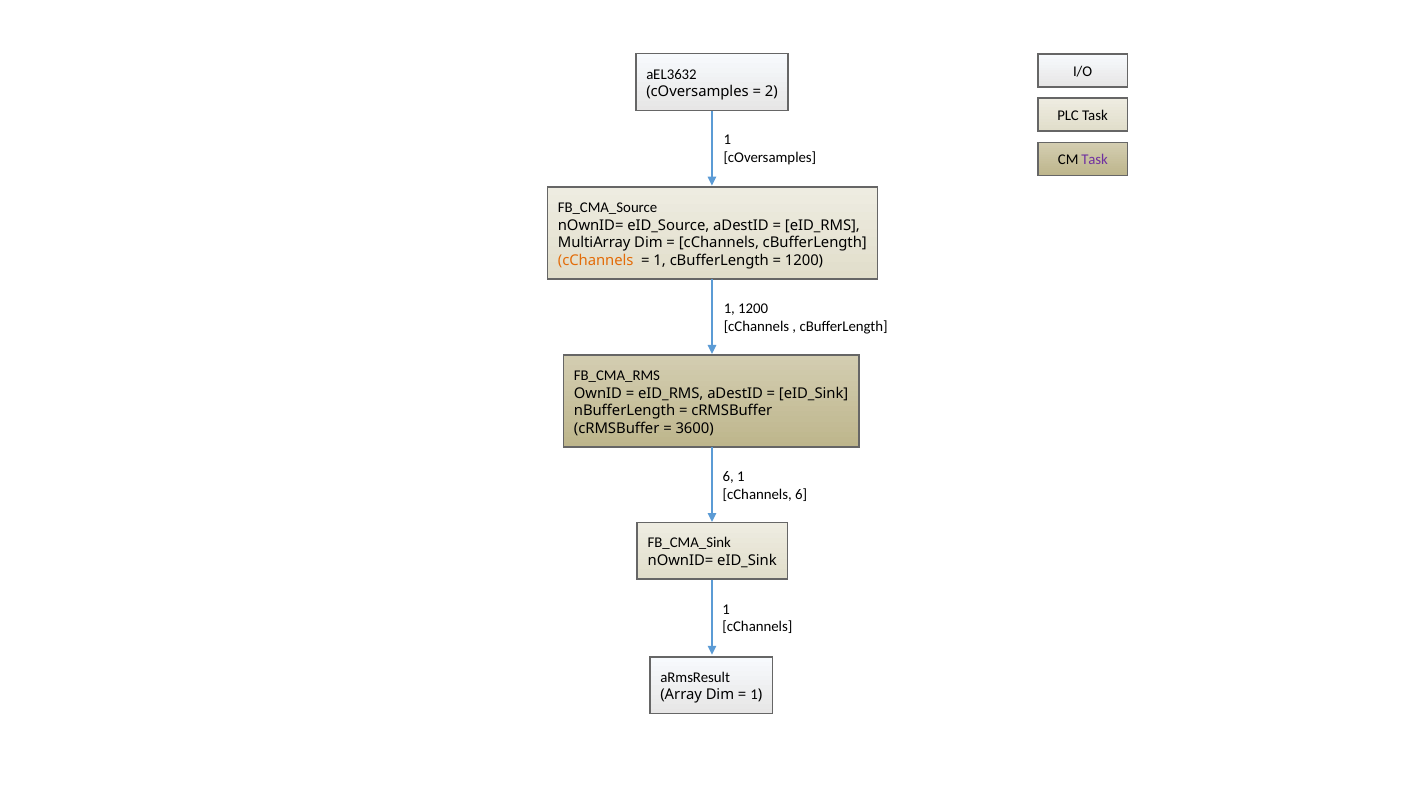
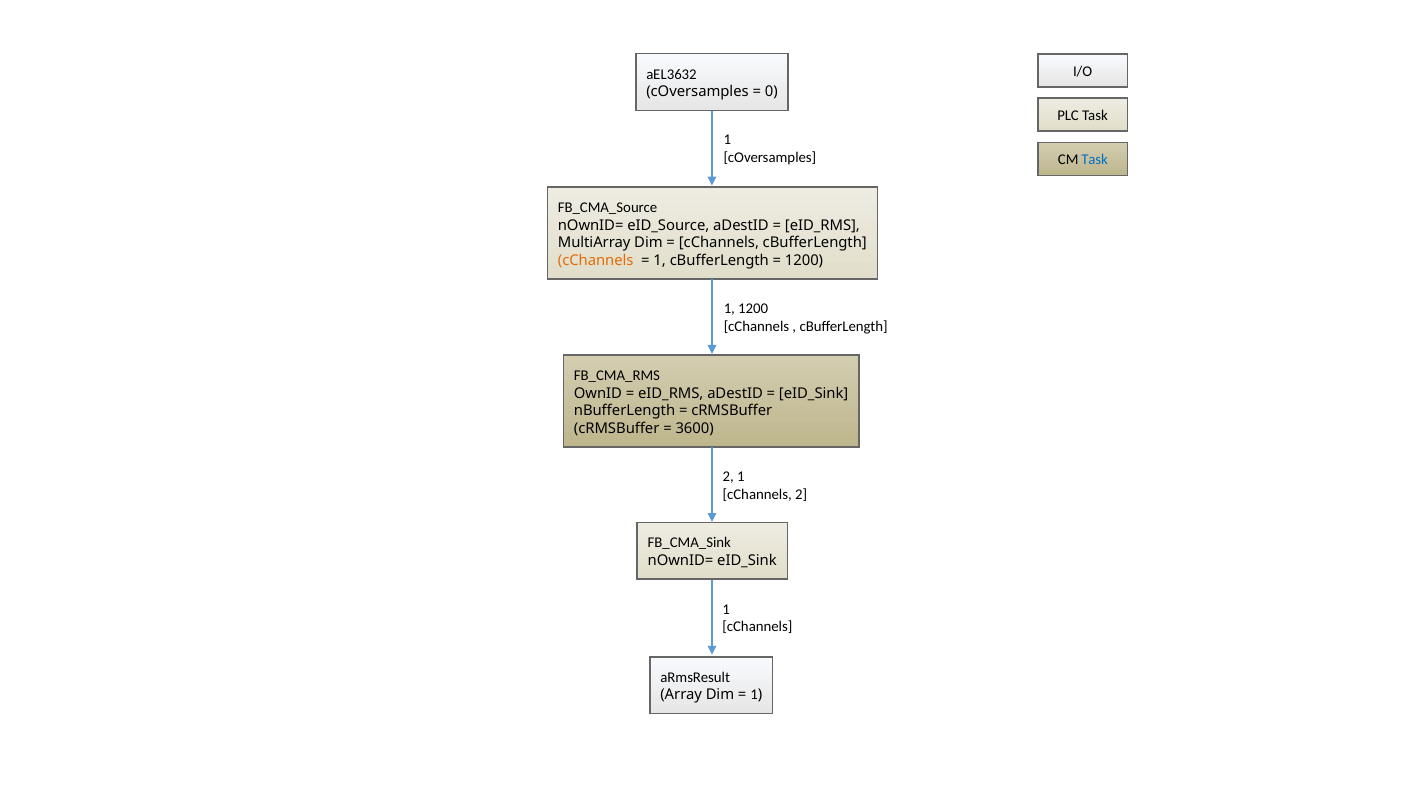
2: 2 -> 0 (771, 92)
Task colour: purple -> blue (1095, 160)
6: 6 -> 2 (728, 477)
cChannels 6: 6 -> 2 (801, 495)
